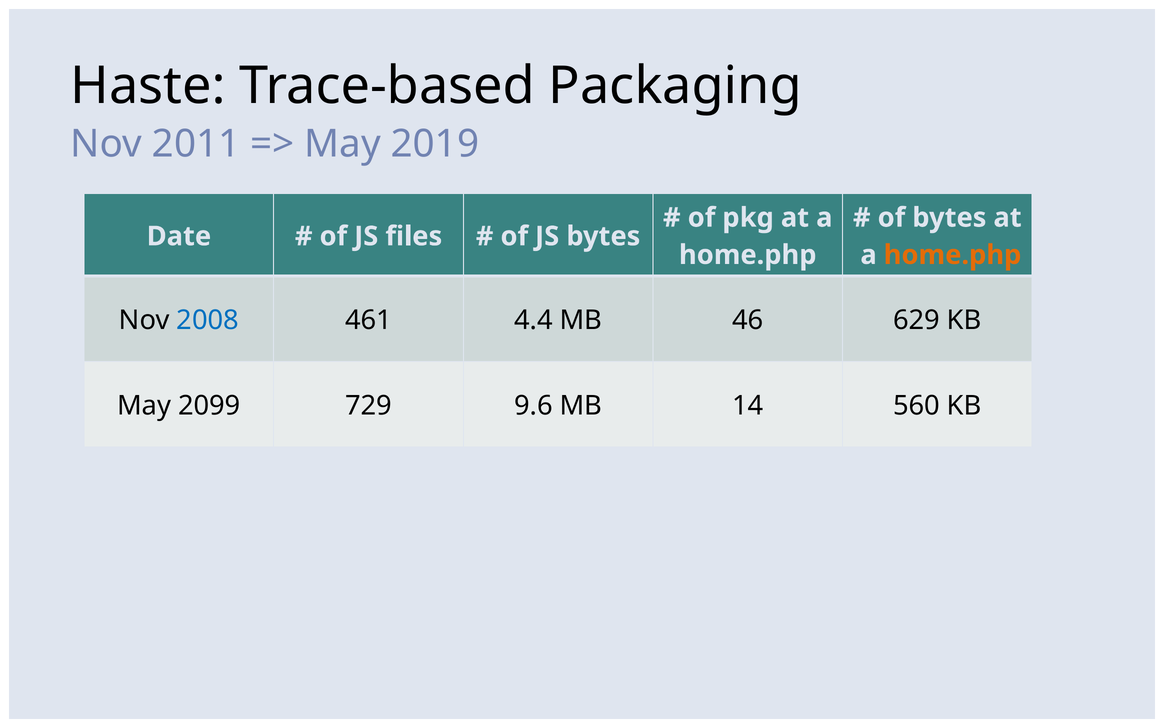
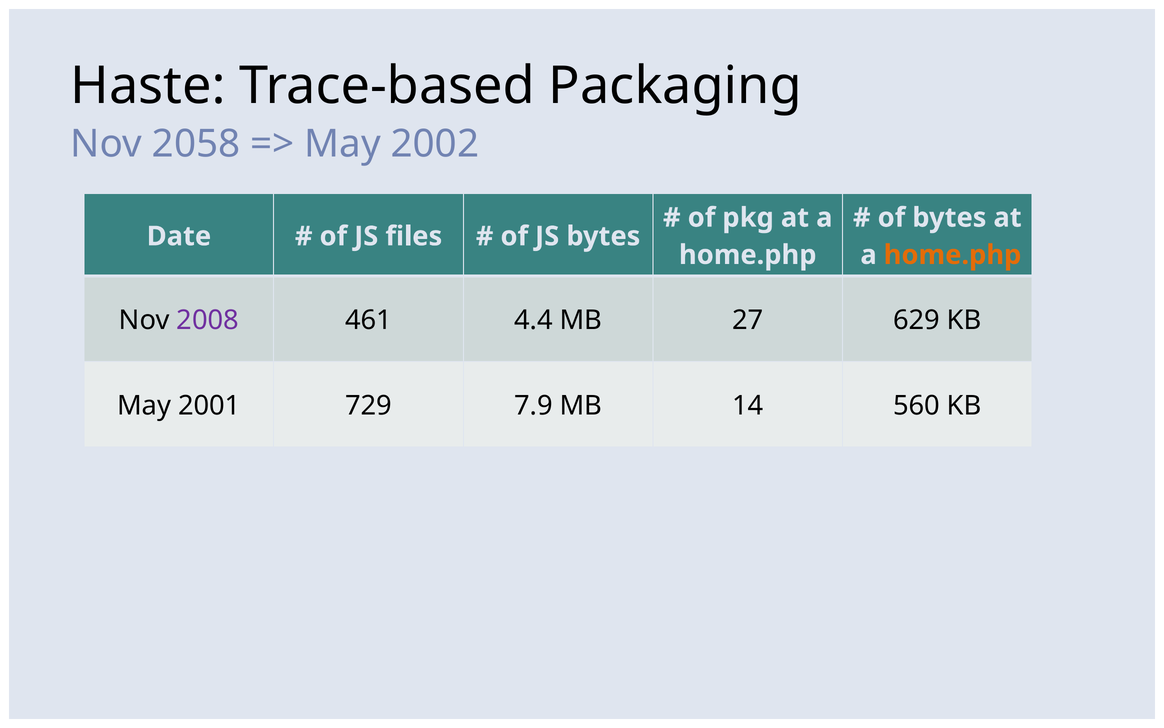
2011: 2011 -> 2058 (196, 144)
2019: 2019 -> 2002 (435, 144)
2008 colour: blue -> purple (208, 320)
46: 46 -> 27 (748, 320)
2099: 2099 -> 2001 (209, 406)
9.6: 9.6 -> 7.9 (533, 406)
